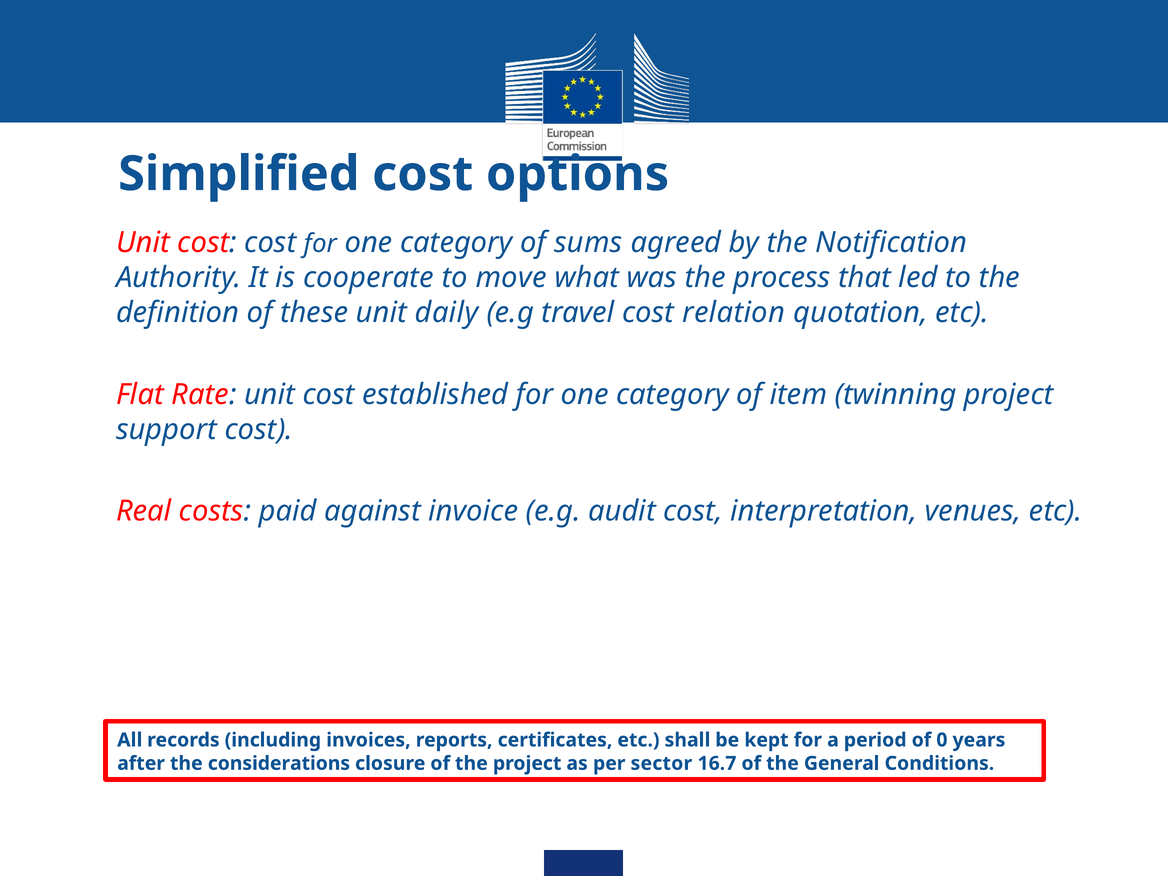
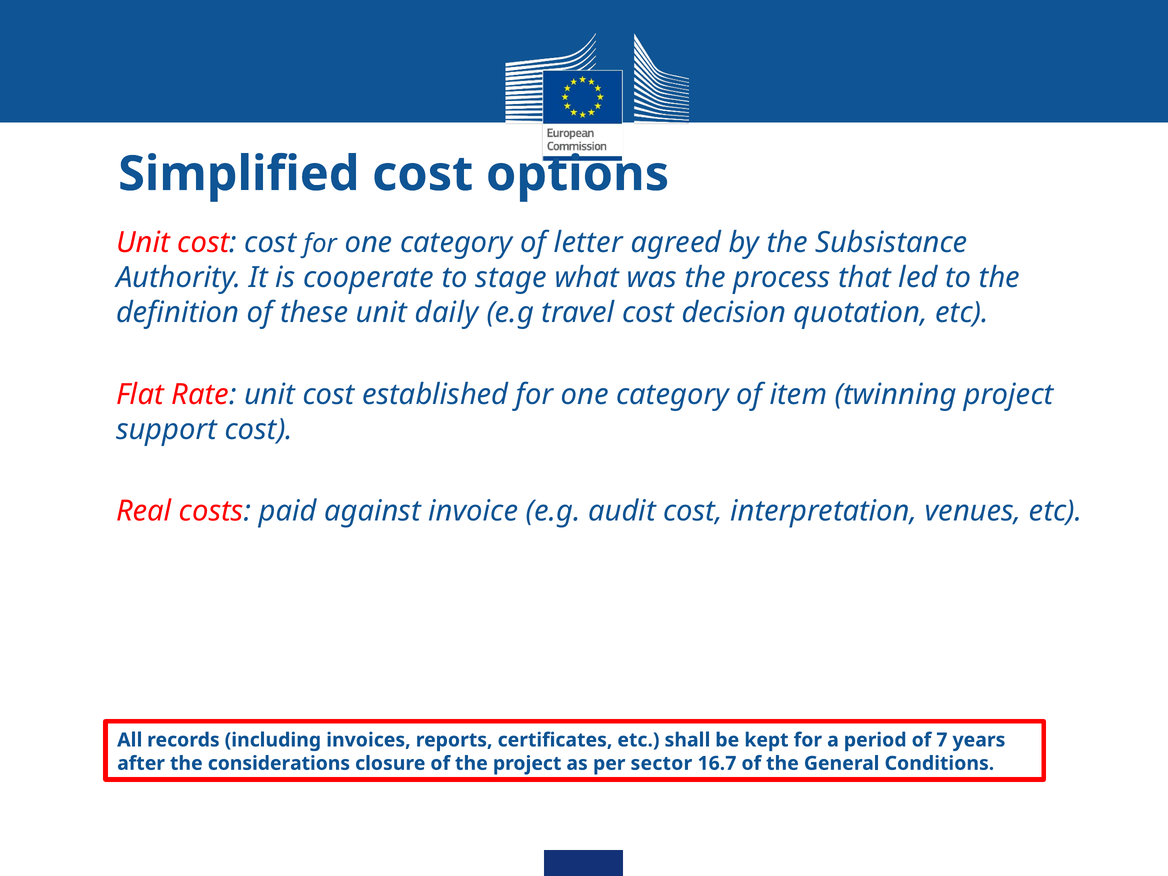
sums: sums -> letter (588, 243)
Notification: Notification -> Subsistance (891, 243)
move: move -> stage (511, 278)
relation: relation -> decision (734, 313)
0: 0 -> 7 (942, 740)
